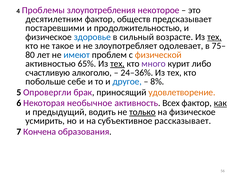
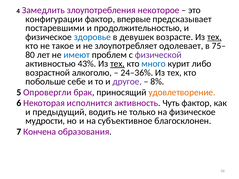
Проблемы: Проблемы -> Замедлить (43, 10)
десятилетним: десятилетним -> конфигурации (54, 19)
обществ: обществ -> впервые (134, 19)
сильный: сильный -> девушек (137, 37)
физической colour: orange -> purple (158, 55)
65%: 65% -> 43% (87, 64)
много colour: purple -> blue (154, 64)
счастливую: счастливую -> возрастной (48, 73)
другое colour: blue -> purple (127, 82)
необычное: необычное -> исполнится (90, 103)
Всех: Всех -> Чуть (171, 103)
как underline: present -> none (220, 103)
только underline: present -> none (143, 112)
усмирить: усмирить -> мудрости (45, 121)
рассказывает: рассказывает -> благосклонен (183, 121)
